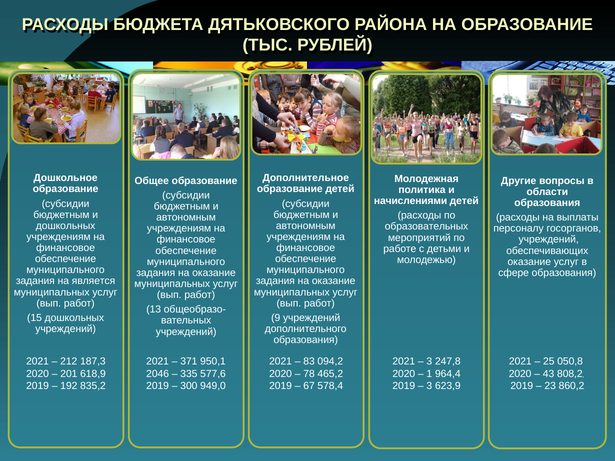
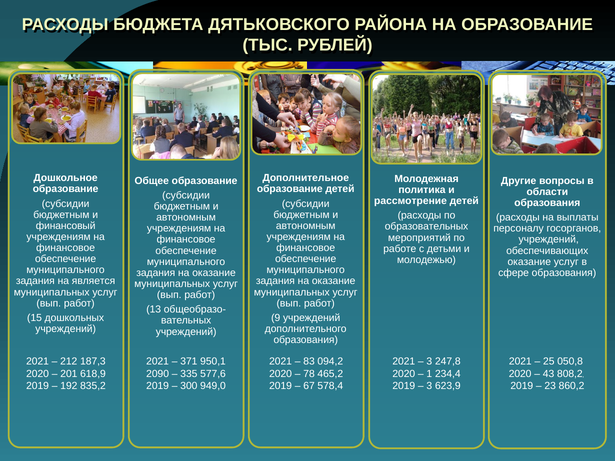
начислениями: начислениями -> рассмотрение (411, 201)
дошкольных: дошкольных -> финансовый (66, 226)
964,4: 964,4 -> 234,4 (448, 374)
2046: 2046 -> 2090 (158, 374)
